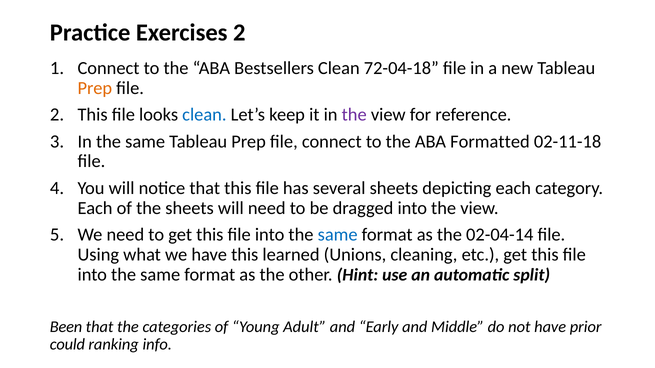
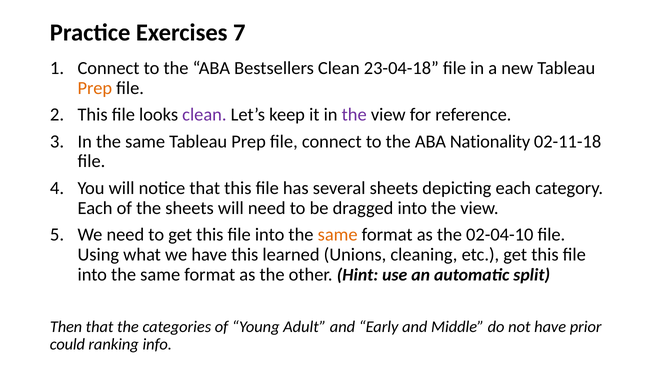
Exercises 2: 2 -> 7 (239, 33)
72-04-18: 72-04-18 -> 23-04-18 (401, 68)
clean colour: blue -> purple (204, 115)
Formatted: Formatted -> Nationality (490, 142)
same colour: blue -> orange (338, 235)
02-04-14: 02-04-14 -> 02-04-10 (500, 235)
Been: Been -> Then (66, 327)
